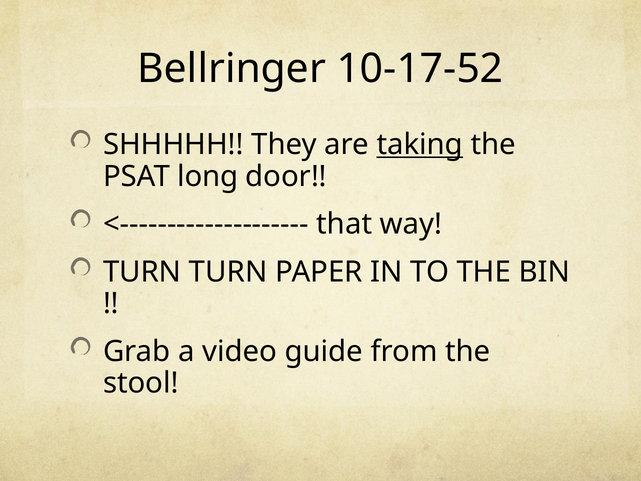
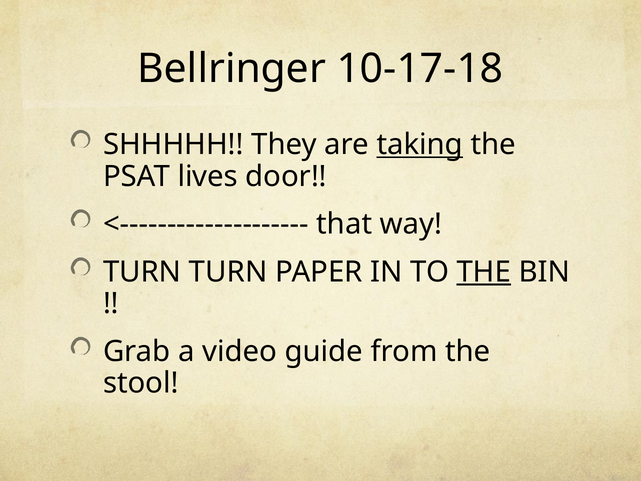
10-17-52: 10-17-52 -> 10-17-18 (420, 69)
long: long -> lives (208, 176)
THE underline: none -> present (484, 272)
